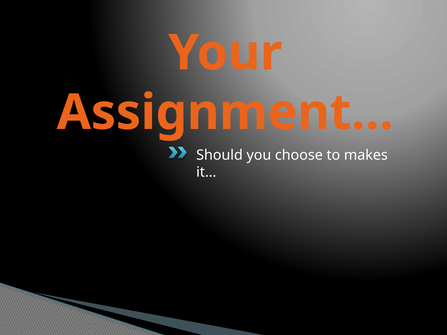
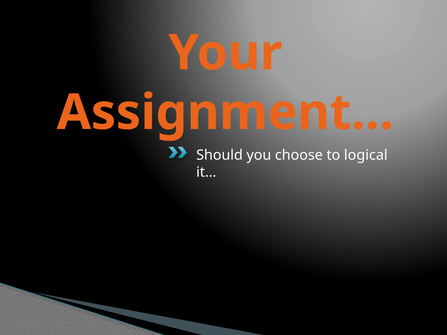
makes: makes -> logical (366, 155)
